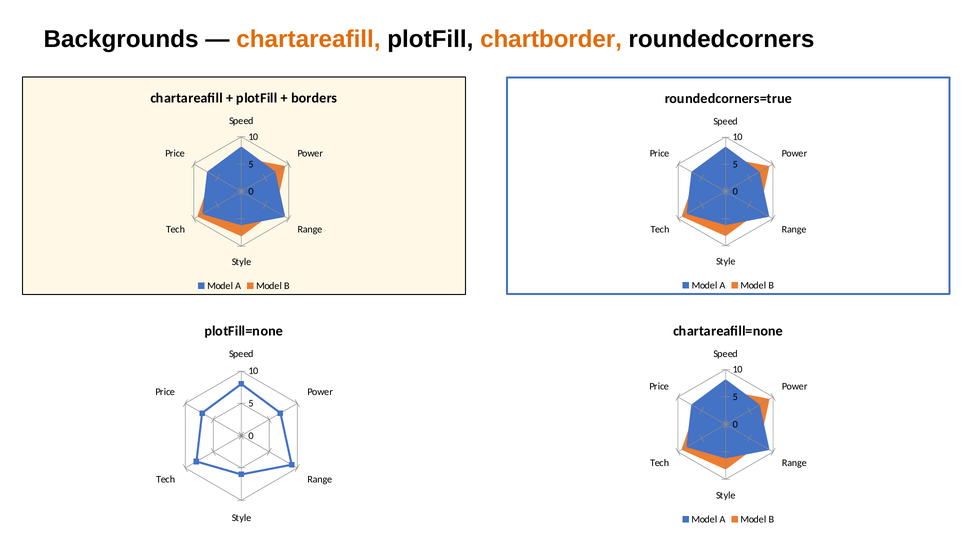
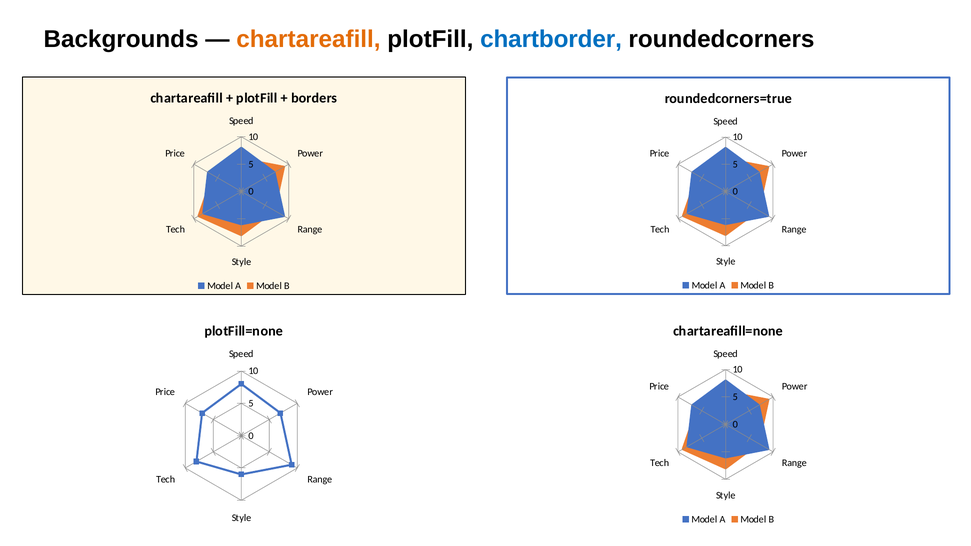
chartborder colour: orange -> blue (551, 39)
